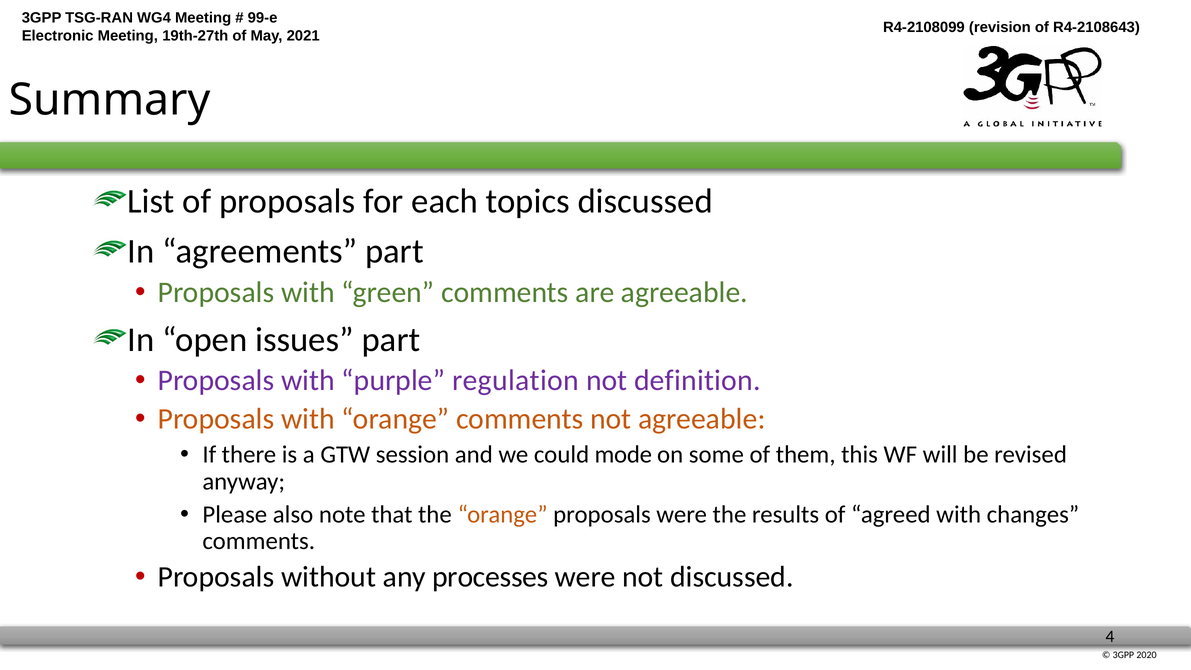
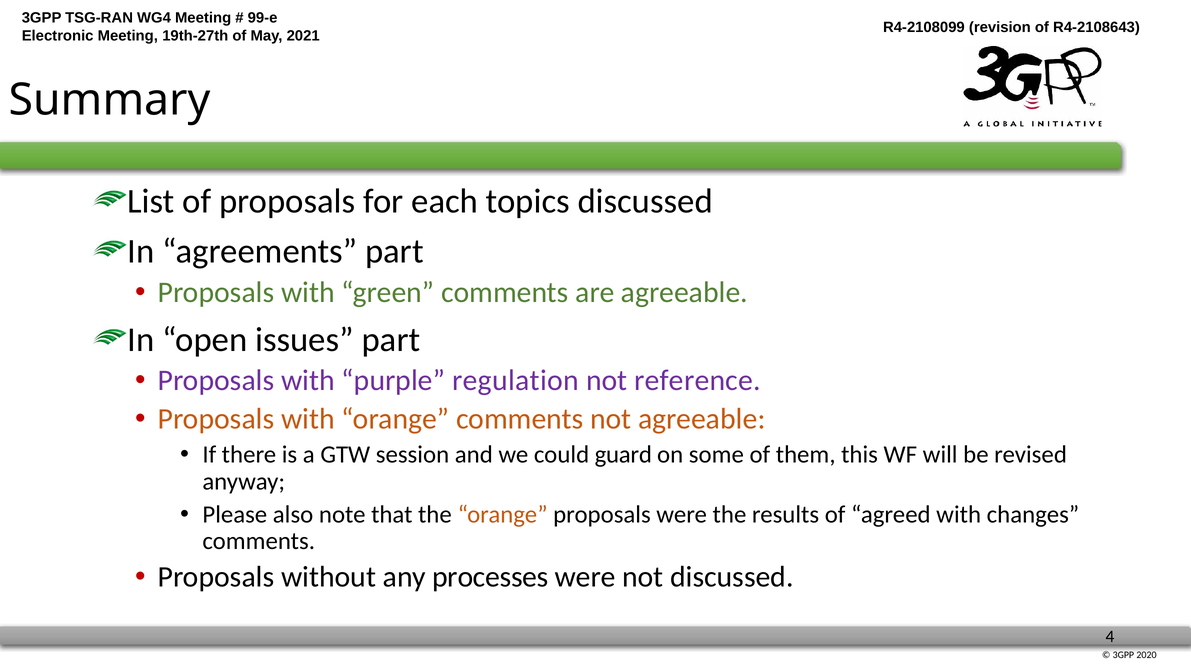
definition: definition -> reference (697, 381)
mode: mode -> guard (623, 455)
